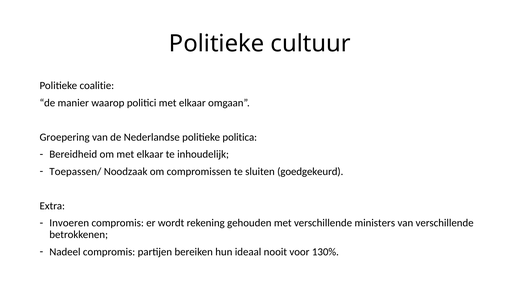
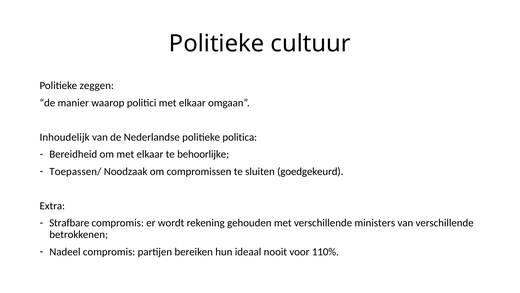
coalitie: coalitie -> zeggen (97, 86)
Groepering: Groepering -> Inhoudelijk (65, 137)
inhoudelijk: inhoudelijk -> behoorlijke (203, 154)
Invoeren: Invoeren -> Strafbare (69, 223)
130%: 130% -> 110% (325, 251)
